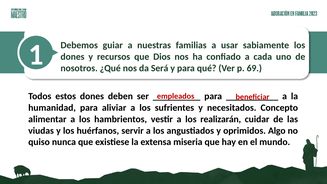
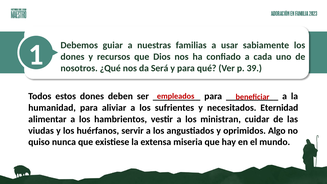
69: 69 -> 39 (254, 68)
Concepto: Concepto -> Eternidad (279, 108)
realizarán: realizarán -> ministran (221, 119)
